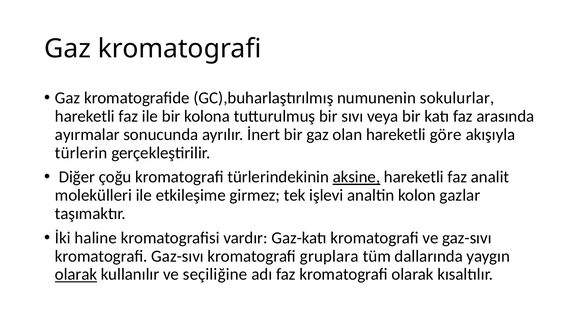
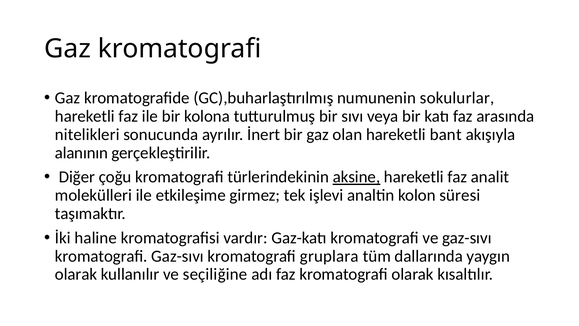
ayırmalar: ayırmalar -> nitelikleri (87, 134)
göre: göre -> bant (446, 134)
türlerin: türlerin -> alanının (81, 153)
gazlar: gazlar -> süresi (460, 195)
olarak underline: present -> none (76, 274)
